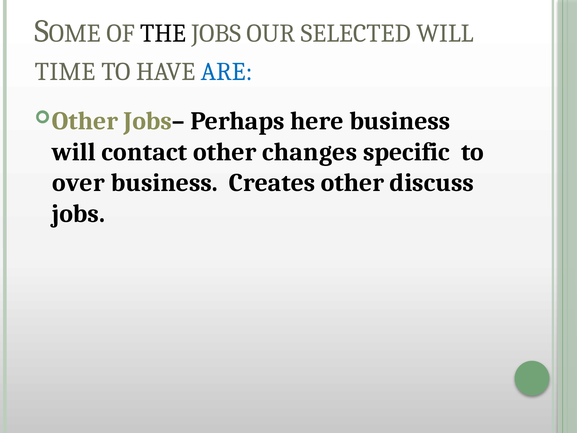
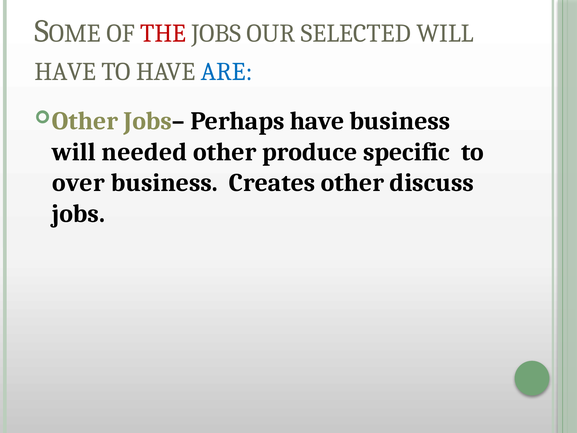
THE colour: black -> red (163, 33)
TIME: TIME -> HAVE (65, 72)
Perhaps here: here -> have (317, 121)
contact: contact -> needed (144, 152)
changes: changes -> produce (310, 152)
